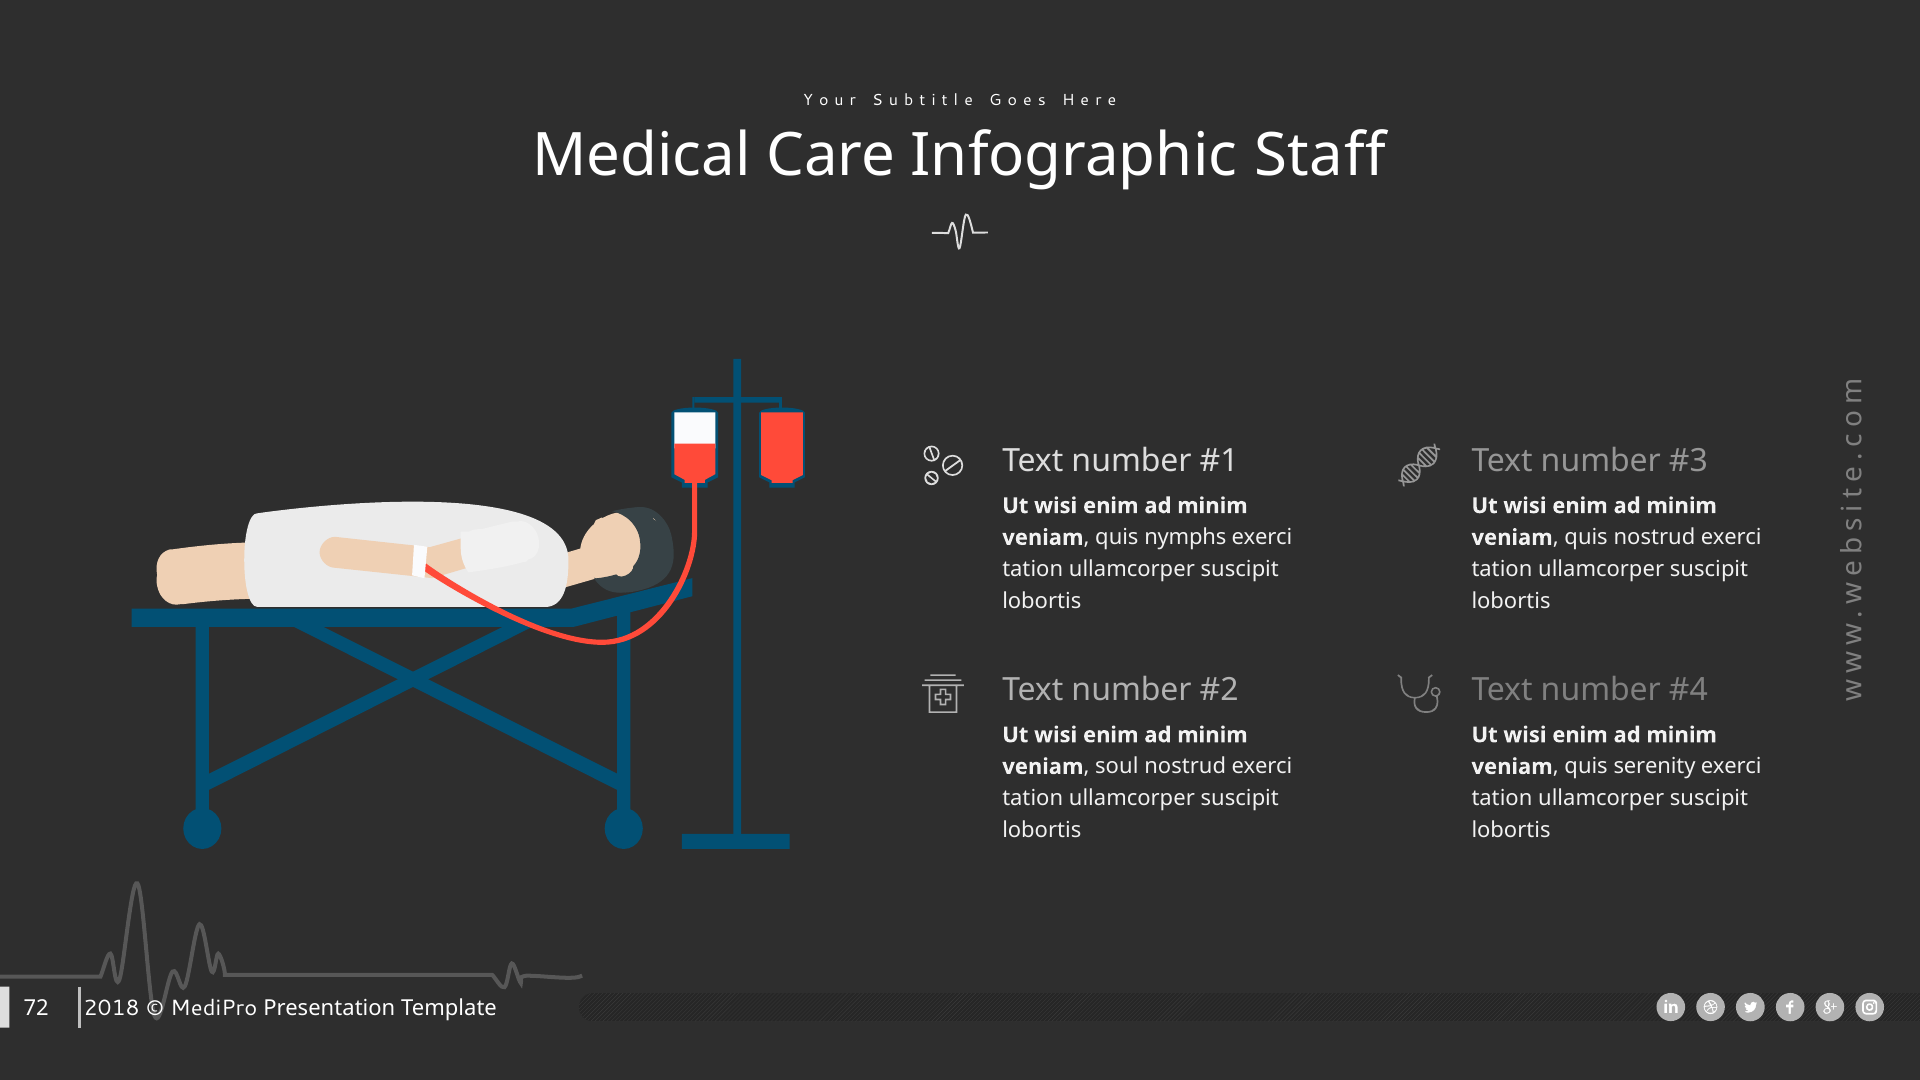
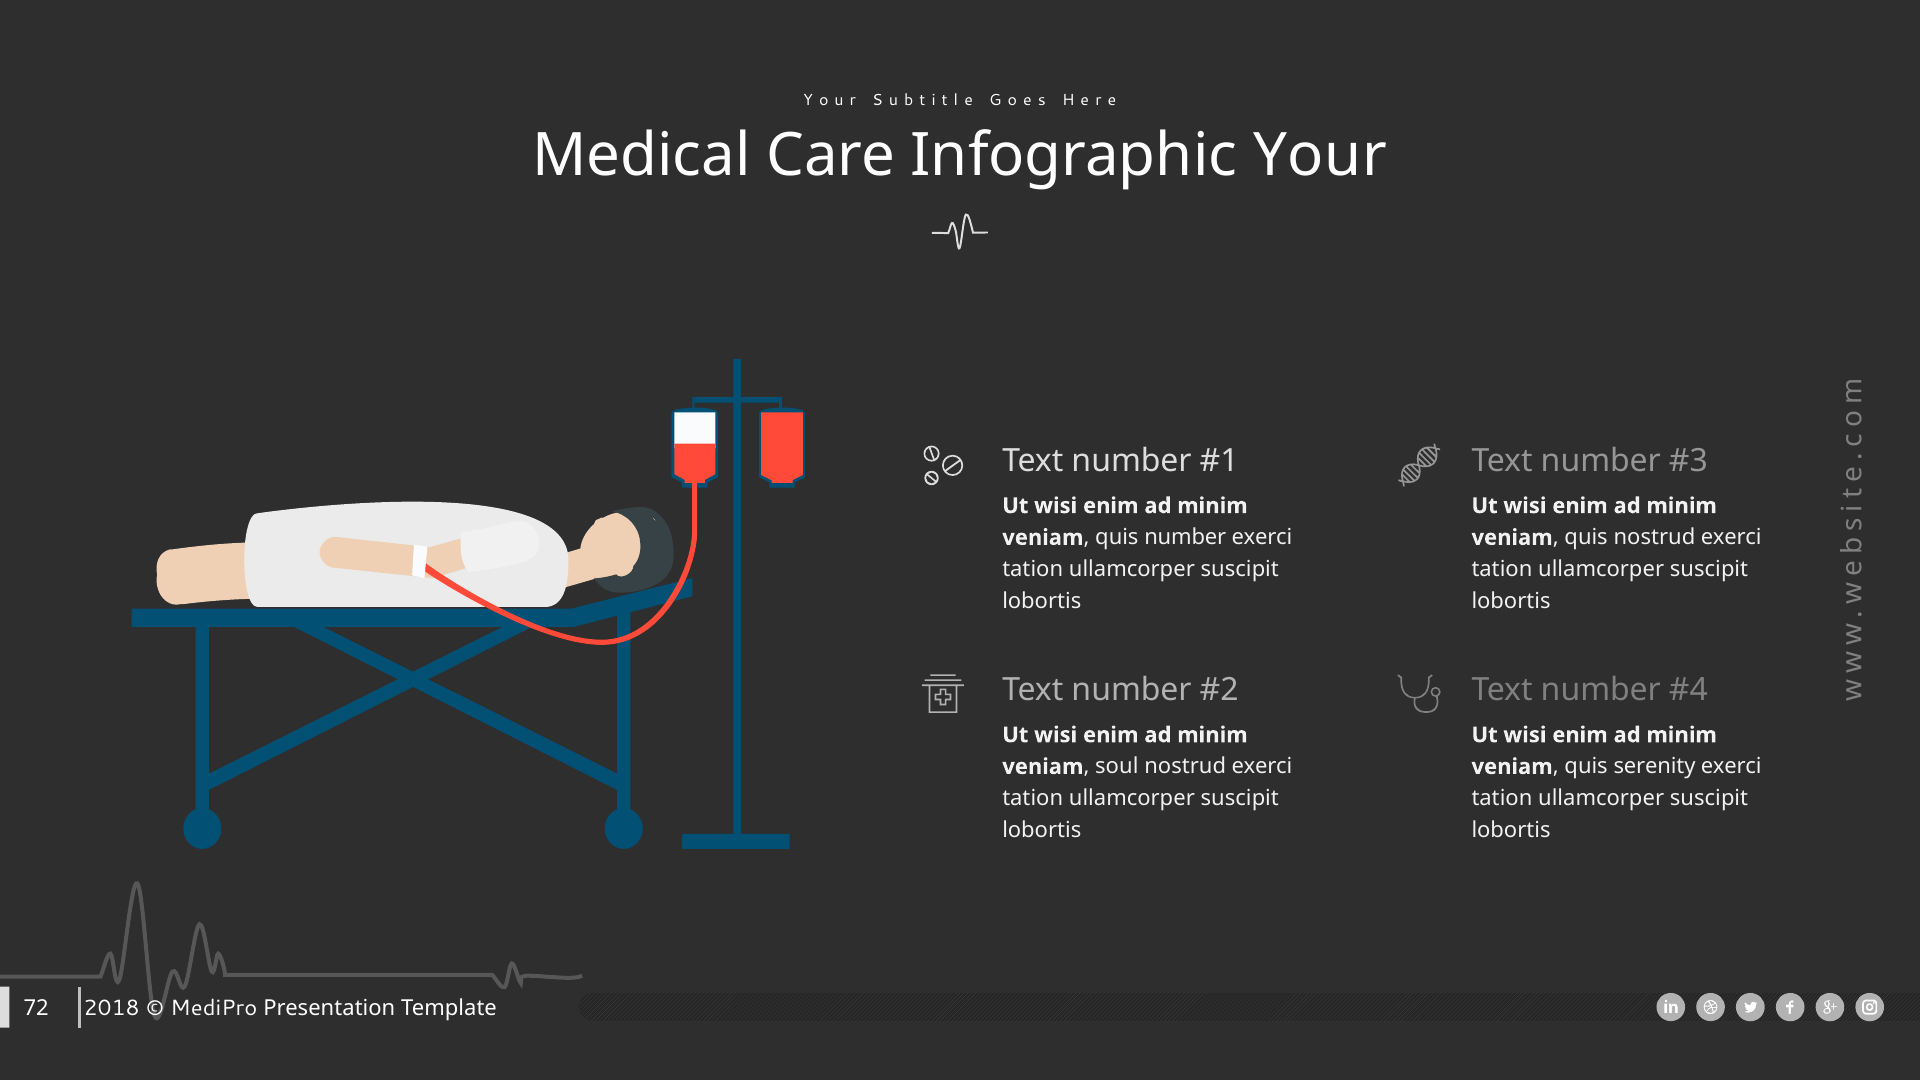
Staff: Staff -> Your (1320, 156)
quis nymphs: nymphs -> number (1185, 538)
